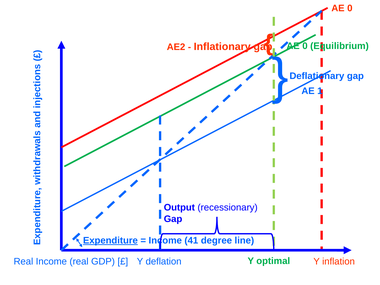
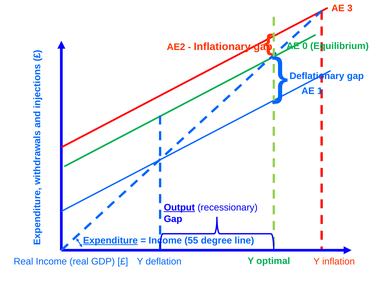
0: 0 -> 3 (350, 8)
Output underline: none -> present (179, 208)
41: 41 -> 55 (191, 241)
